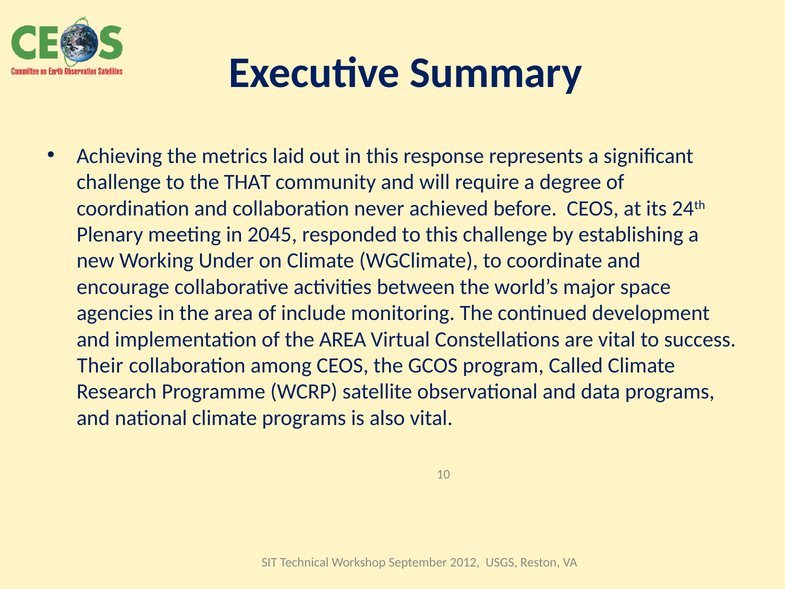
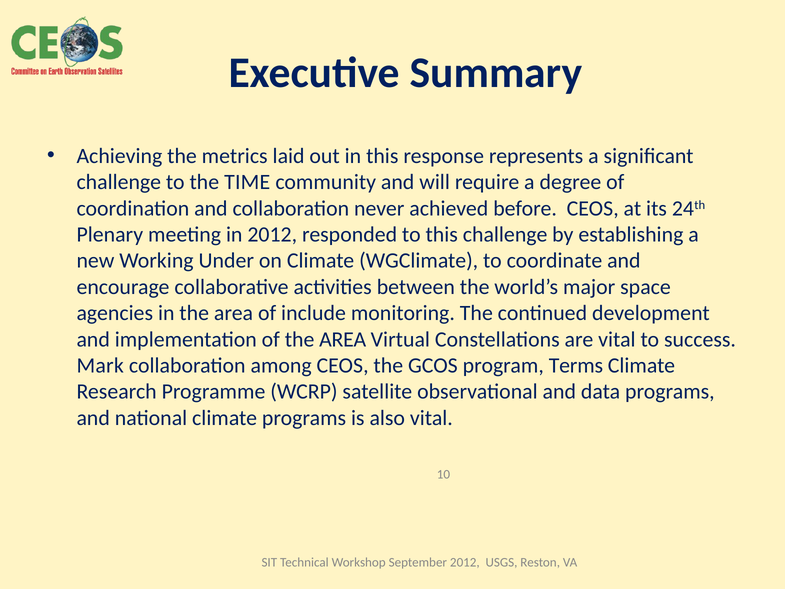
THAT: THAT -> TIME (247, 182)
in 2045: 2045 -> 2012 (272, 234)
Their: Their -> Mark (100, 365)
Called: Called -> Terms (576, 365)
